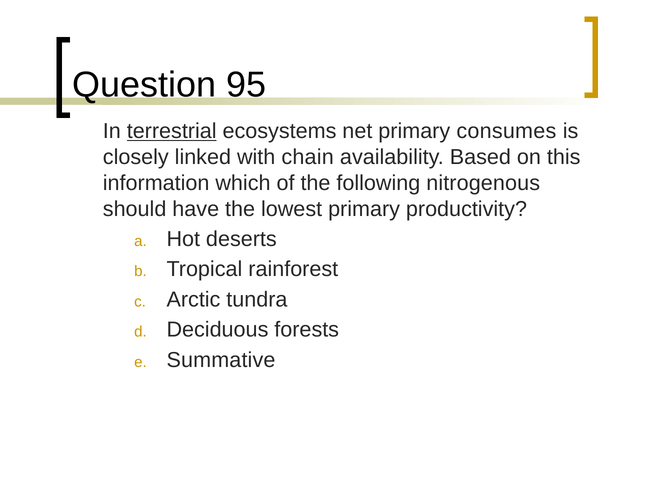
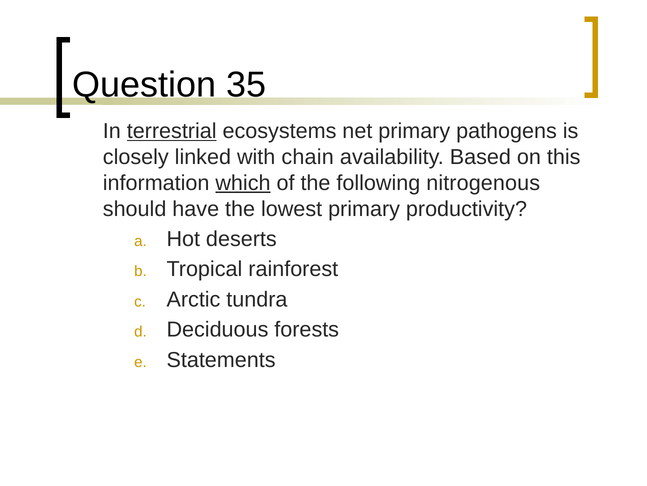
95: 95 -> 35 (246, 85)
consumes: consumes -> pathogens (507, 131)
which underline: none -> present (243, 183)
Summative: Summative -> Statements (221, 359)
